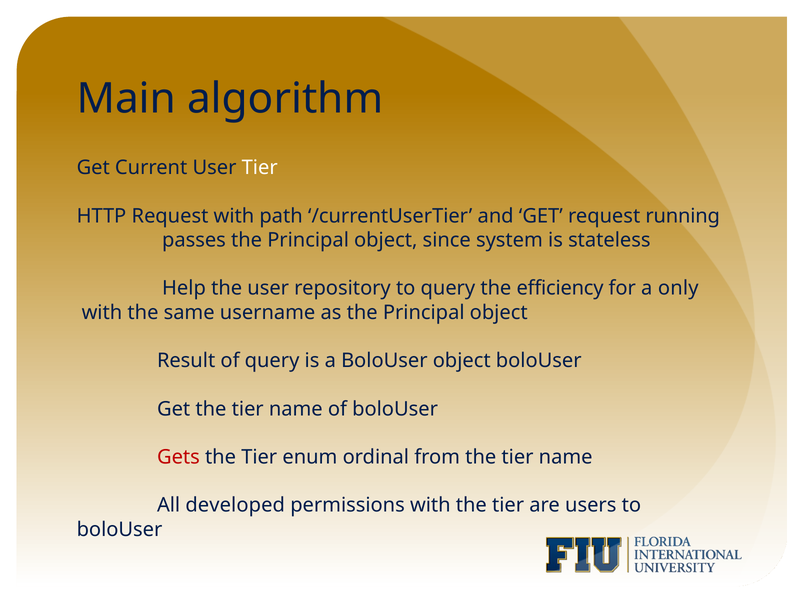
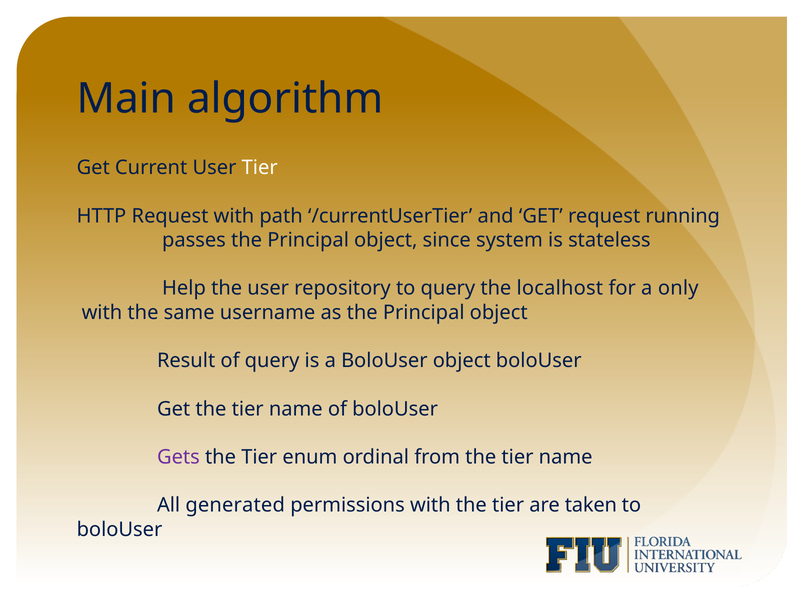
efficiency: efficiency -> localhost (560, 288)
Gets colour: red -> purple (178, 457)
developed: developed -> generated (235, 505)
users: users -> taken (591, 505)
